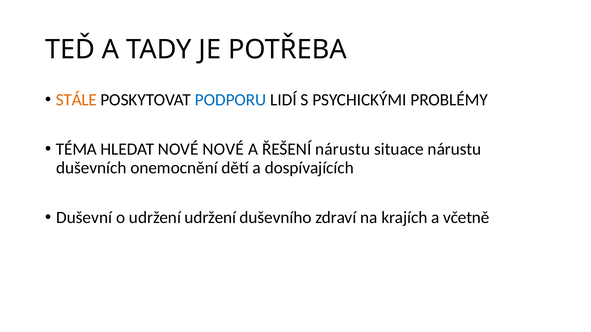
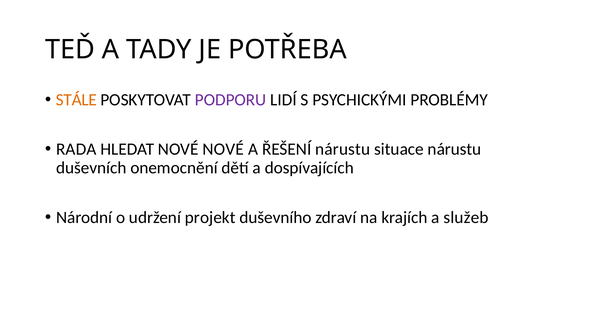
PODPORU colour: blue -> purple (231, 100)
TÉMA: TÉMA -> RADA (76, 149)
Duševní: Duševní -> Národní (84, 218)
udržení udržení: udržení -> projekt (210, 218)
včetně: včetně -> služeb (466, 218)
